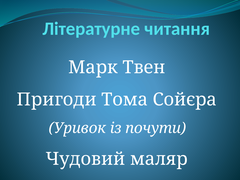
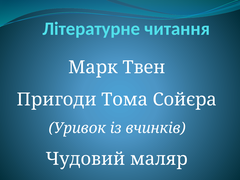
почути: почути -> вчинків (156, 128)
